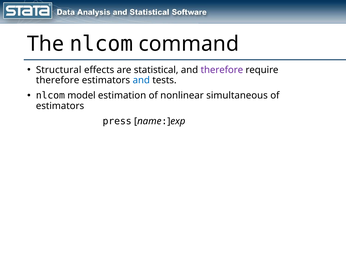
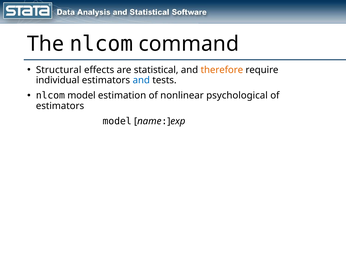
therefore colour: purple -> orange (222, 70)
therefore: therefore -> individual (58, 80)
simultaneous: simultaneous -> psychological (237, 95)
press: press -> model (117, 121)
